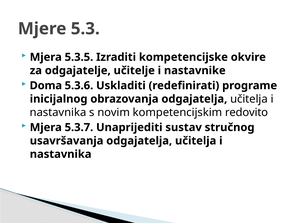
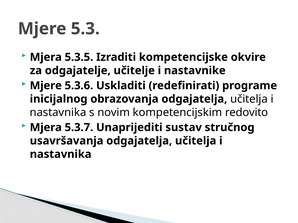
Doma: Doma -> Mjere (46, 86)
